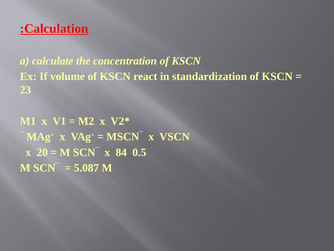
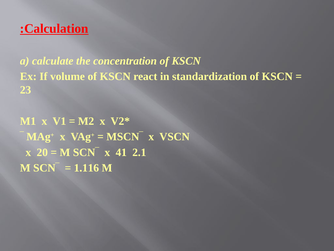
84: 84 -> 41 (121, 152)
0.5: 0.5 -> 2.1 (139, 152)
5.087: 5.087 -> 1.116 (86, 168)
